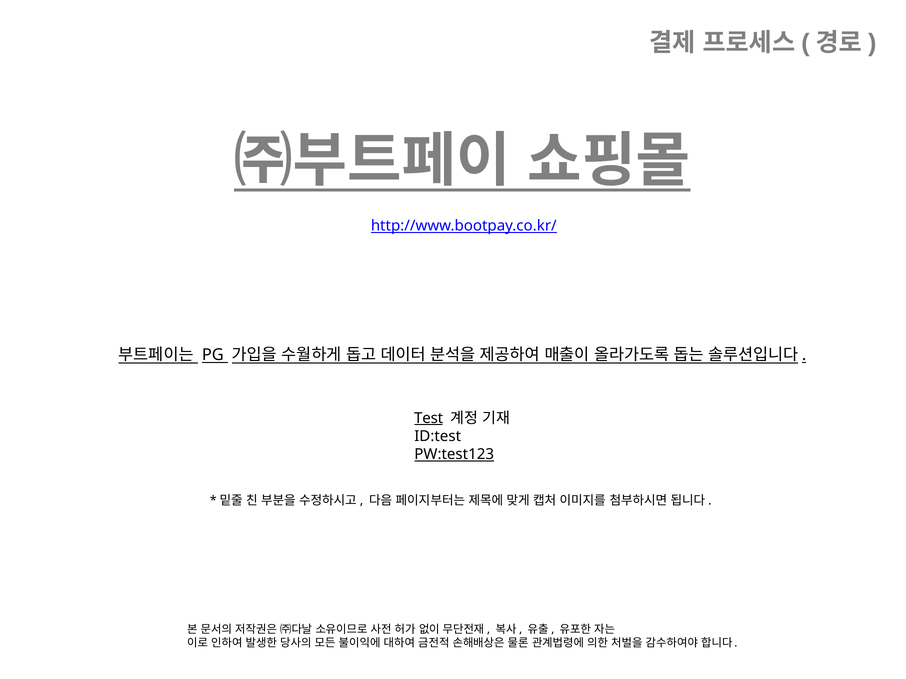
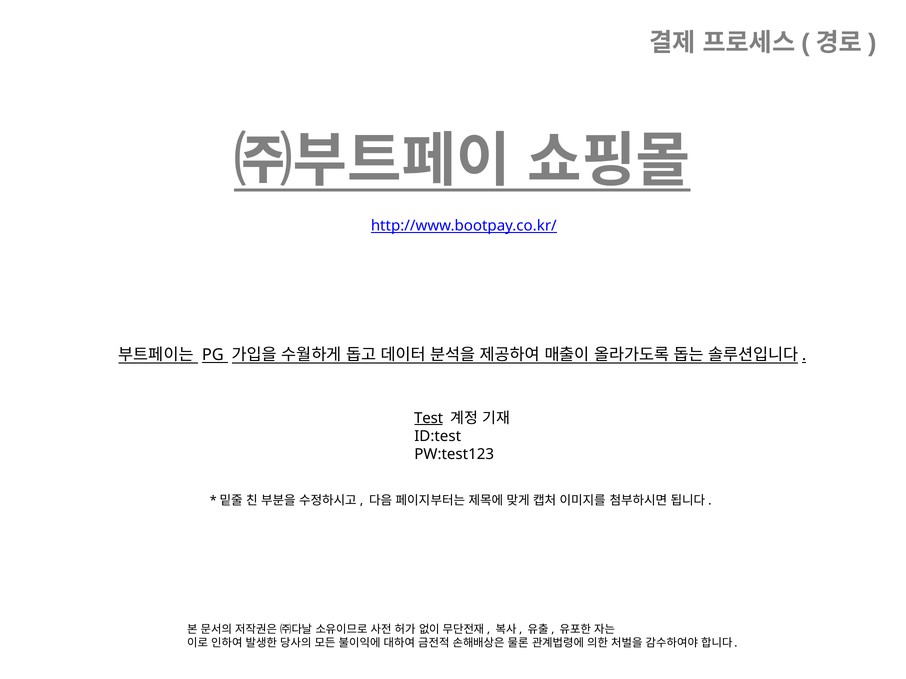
PW:test123 underline: present -> none (454, 455)
